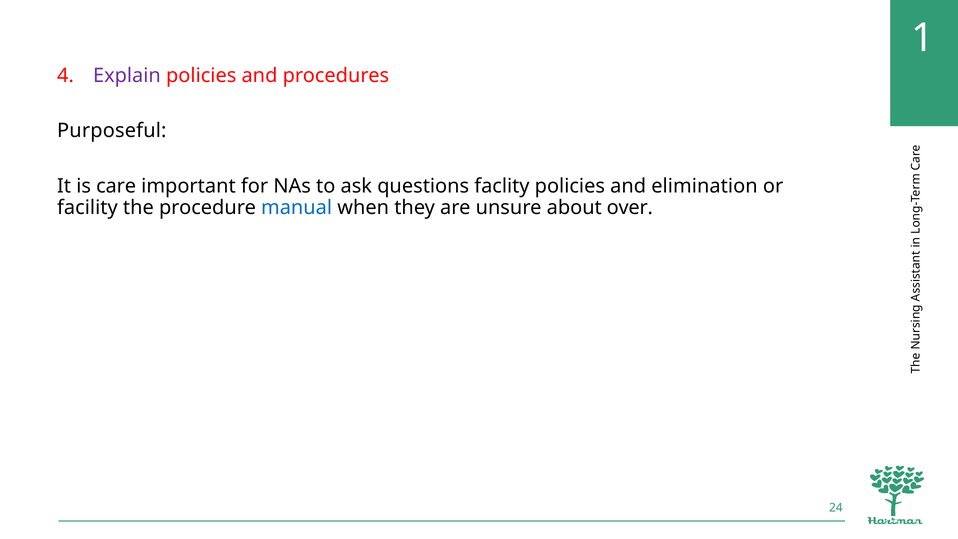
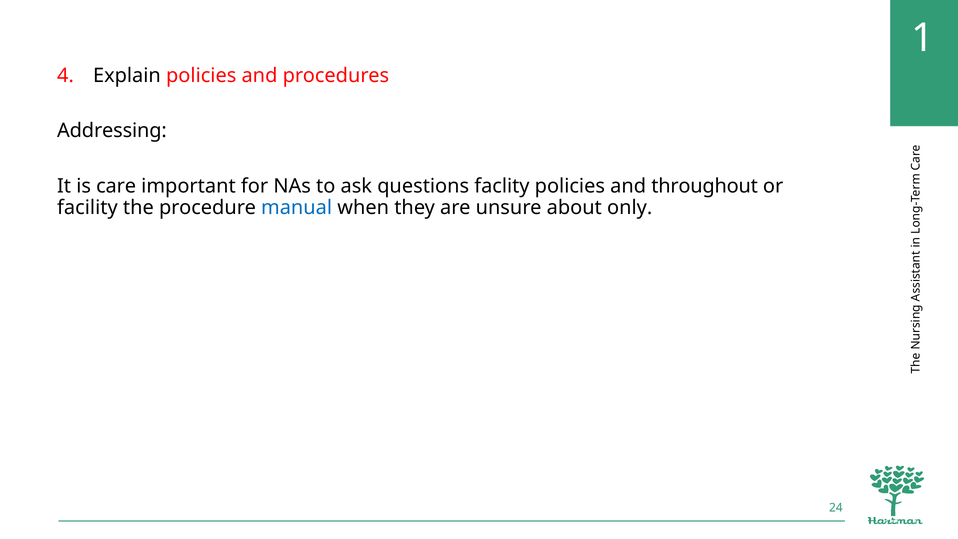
Explain colour: purple -> black (127, 76)
Purposeful: Purposeful -> Addressing (112, 131)
elimination: elimination -> throughout (705, 186)
over: over -> only (630, 207)
